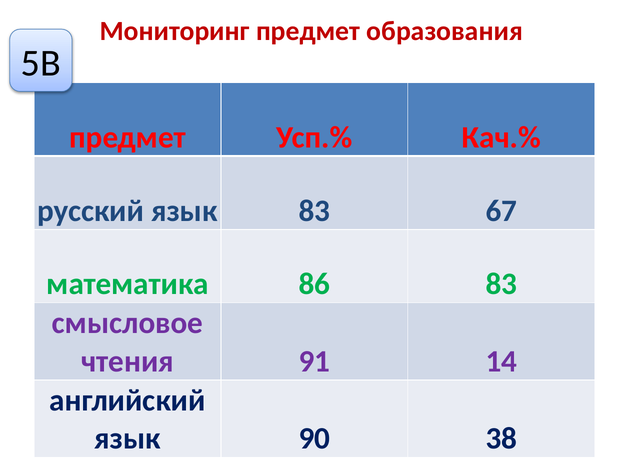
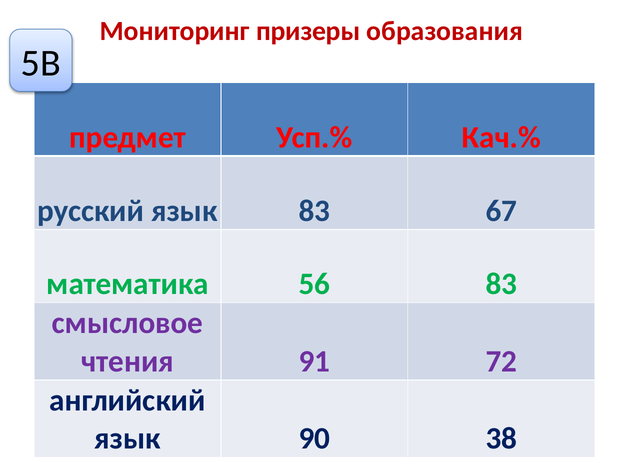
Мониторинг предмет: предмет -> призеры (308, 31)
86: 86 -> 56 (314, 284)
14: 14 -> 72 (501, 362)
